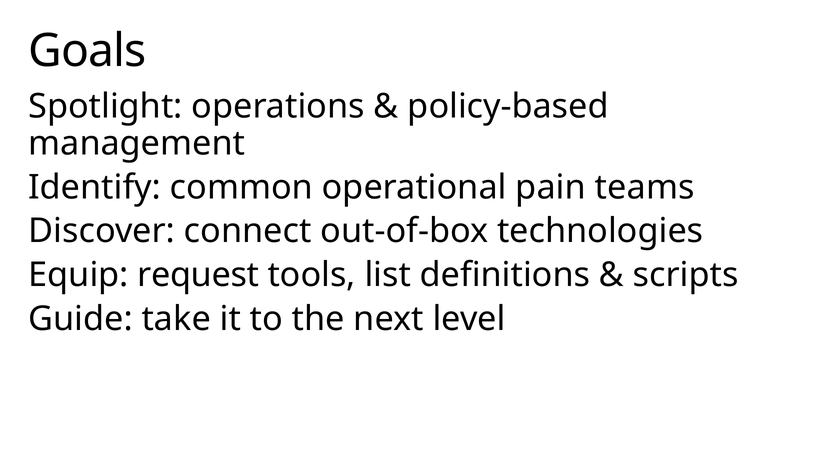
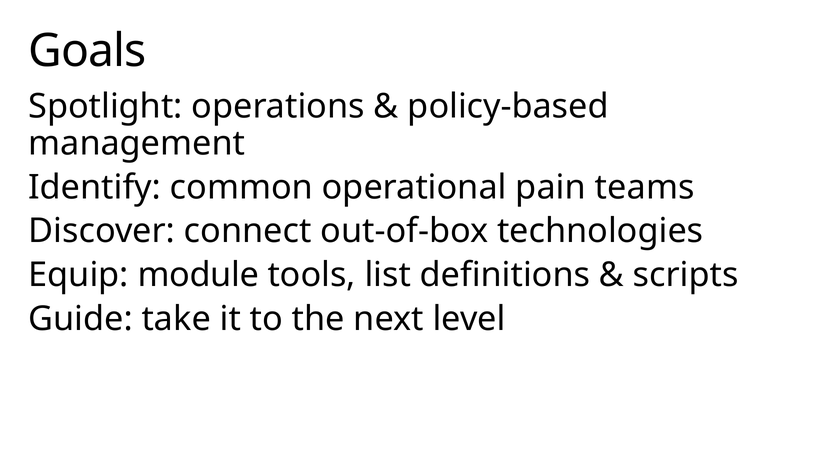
request: request -> module (198, 275)
